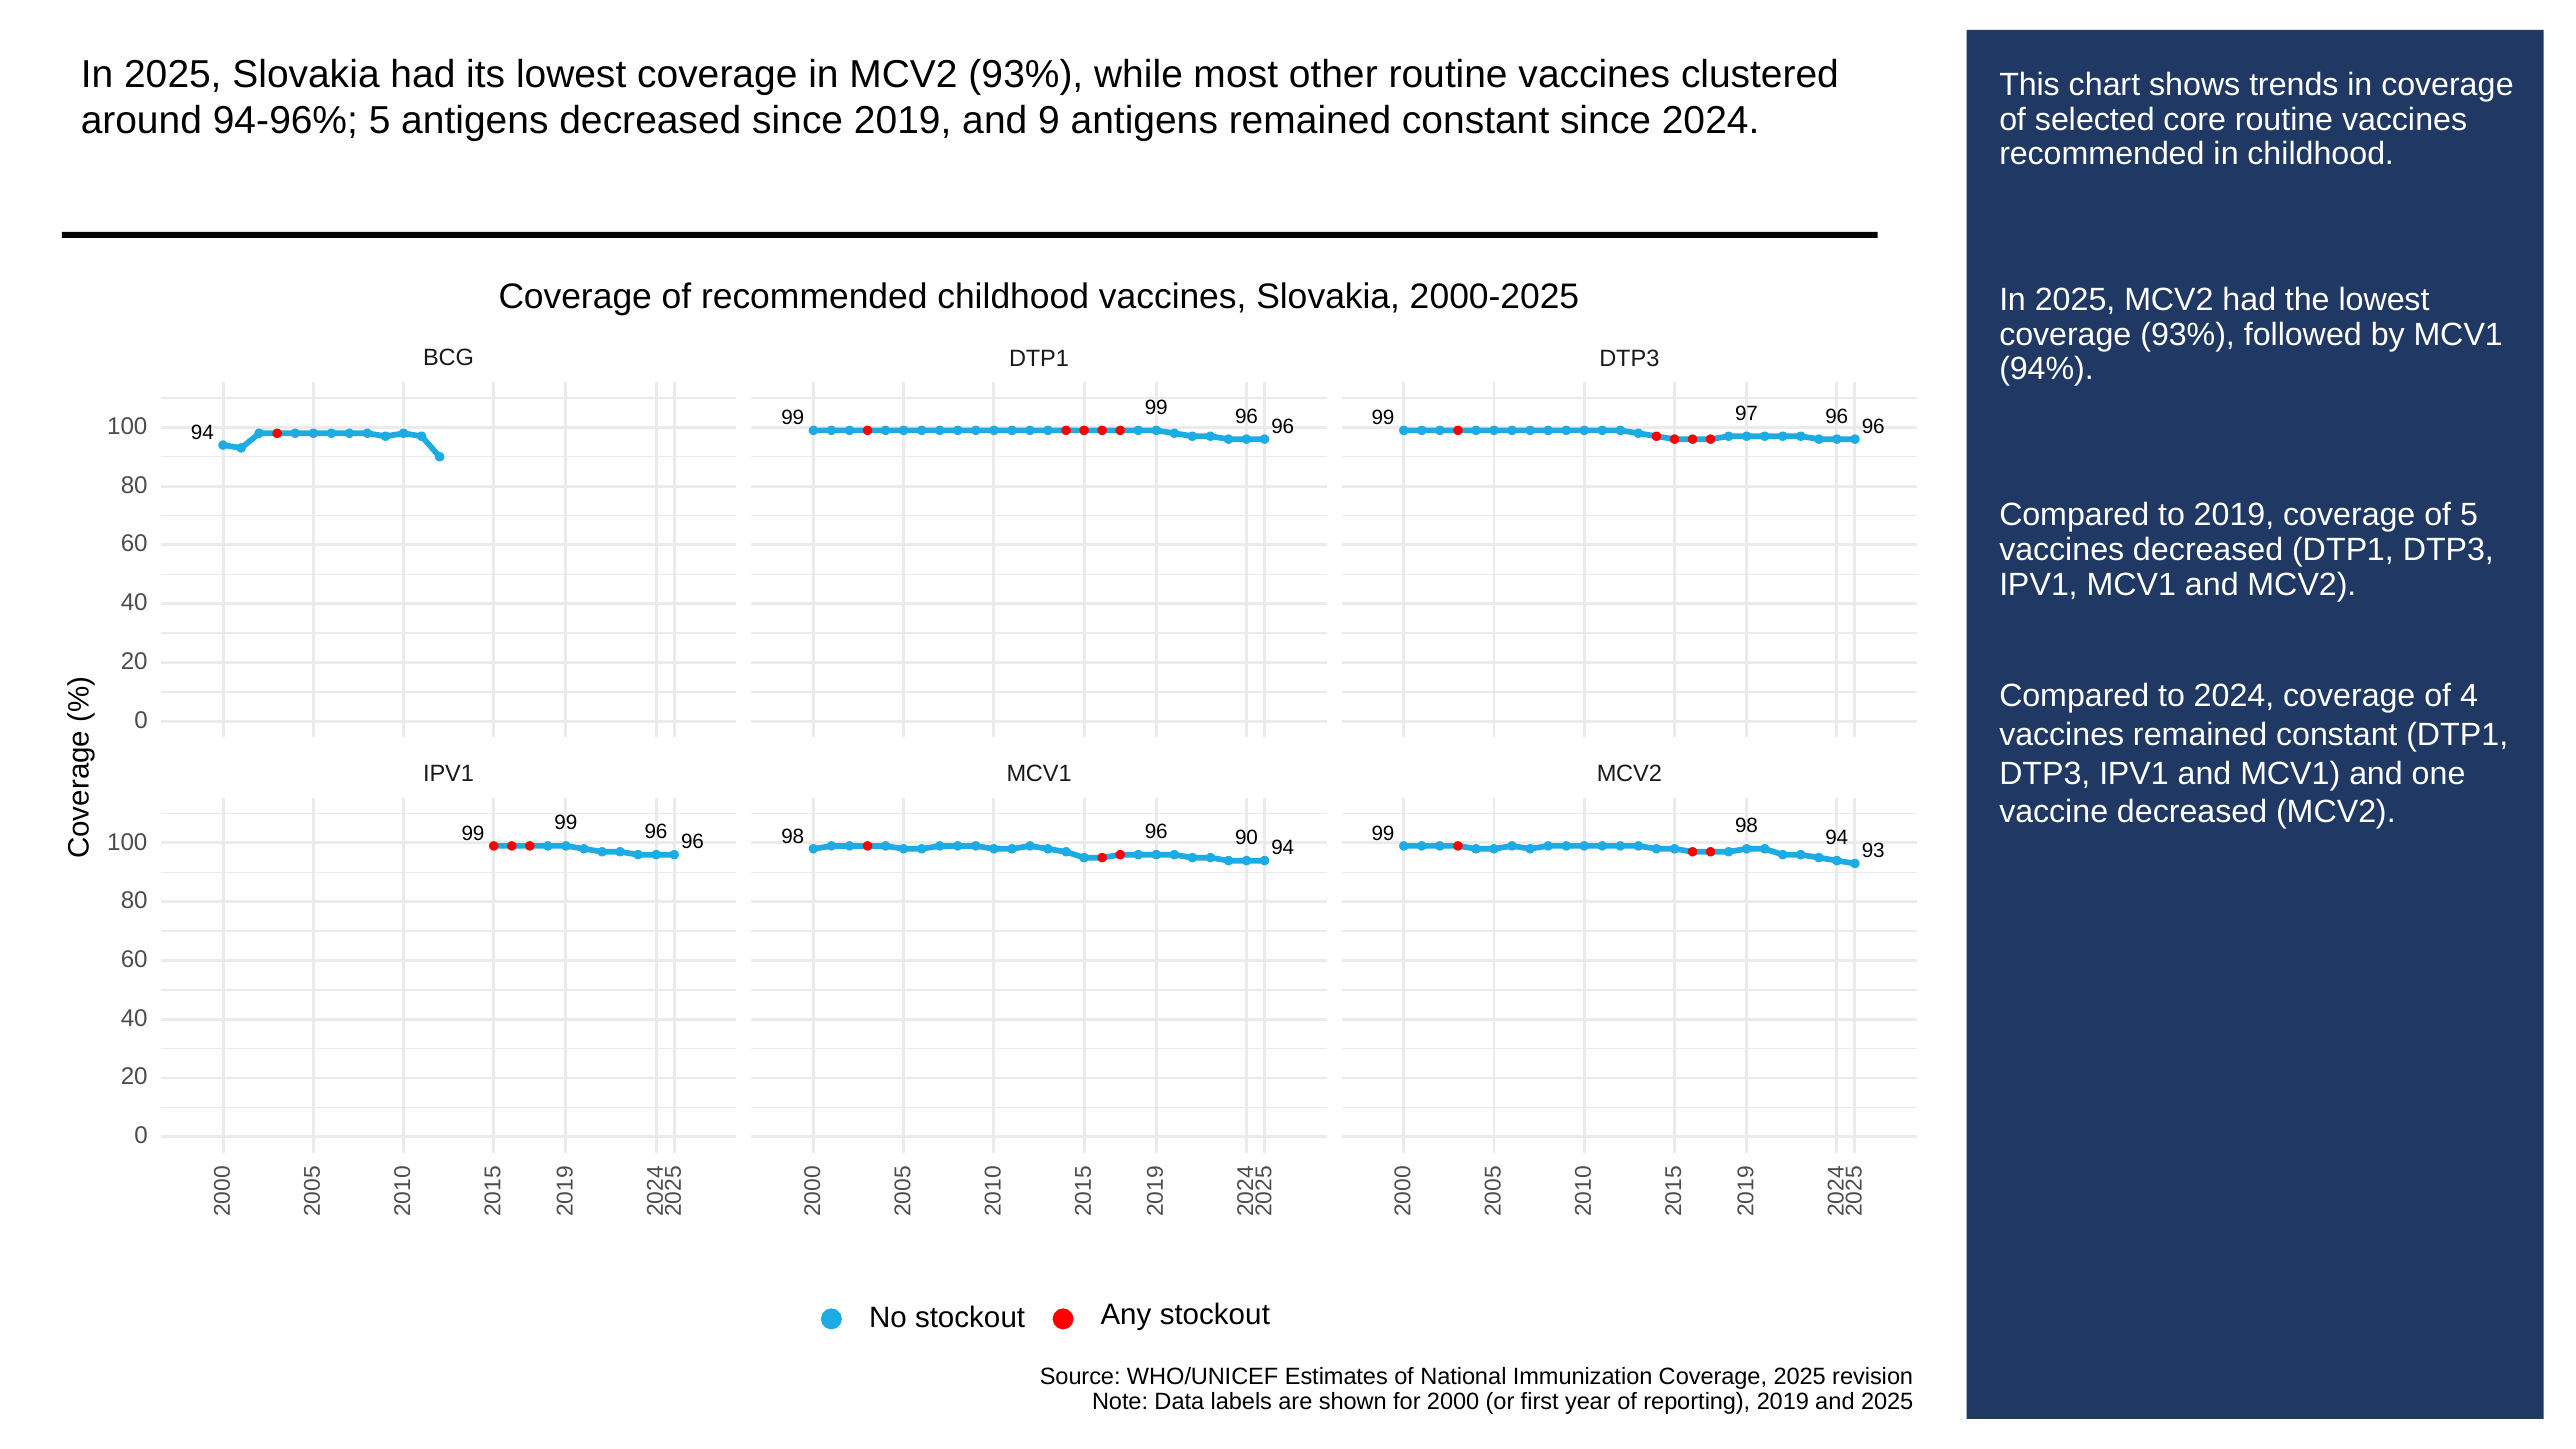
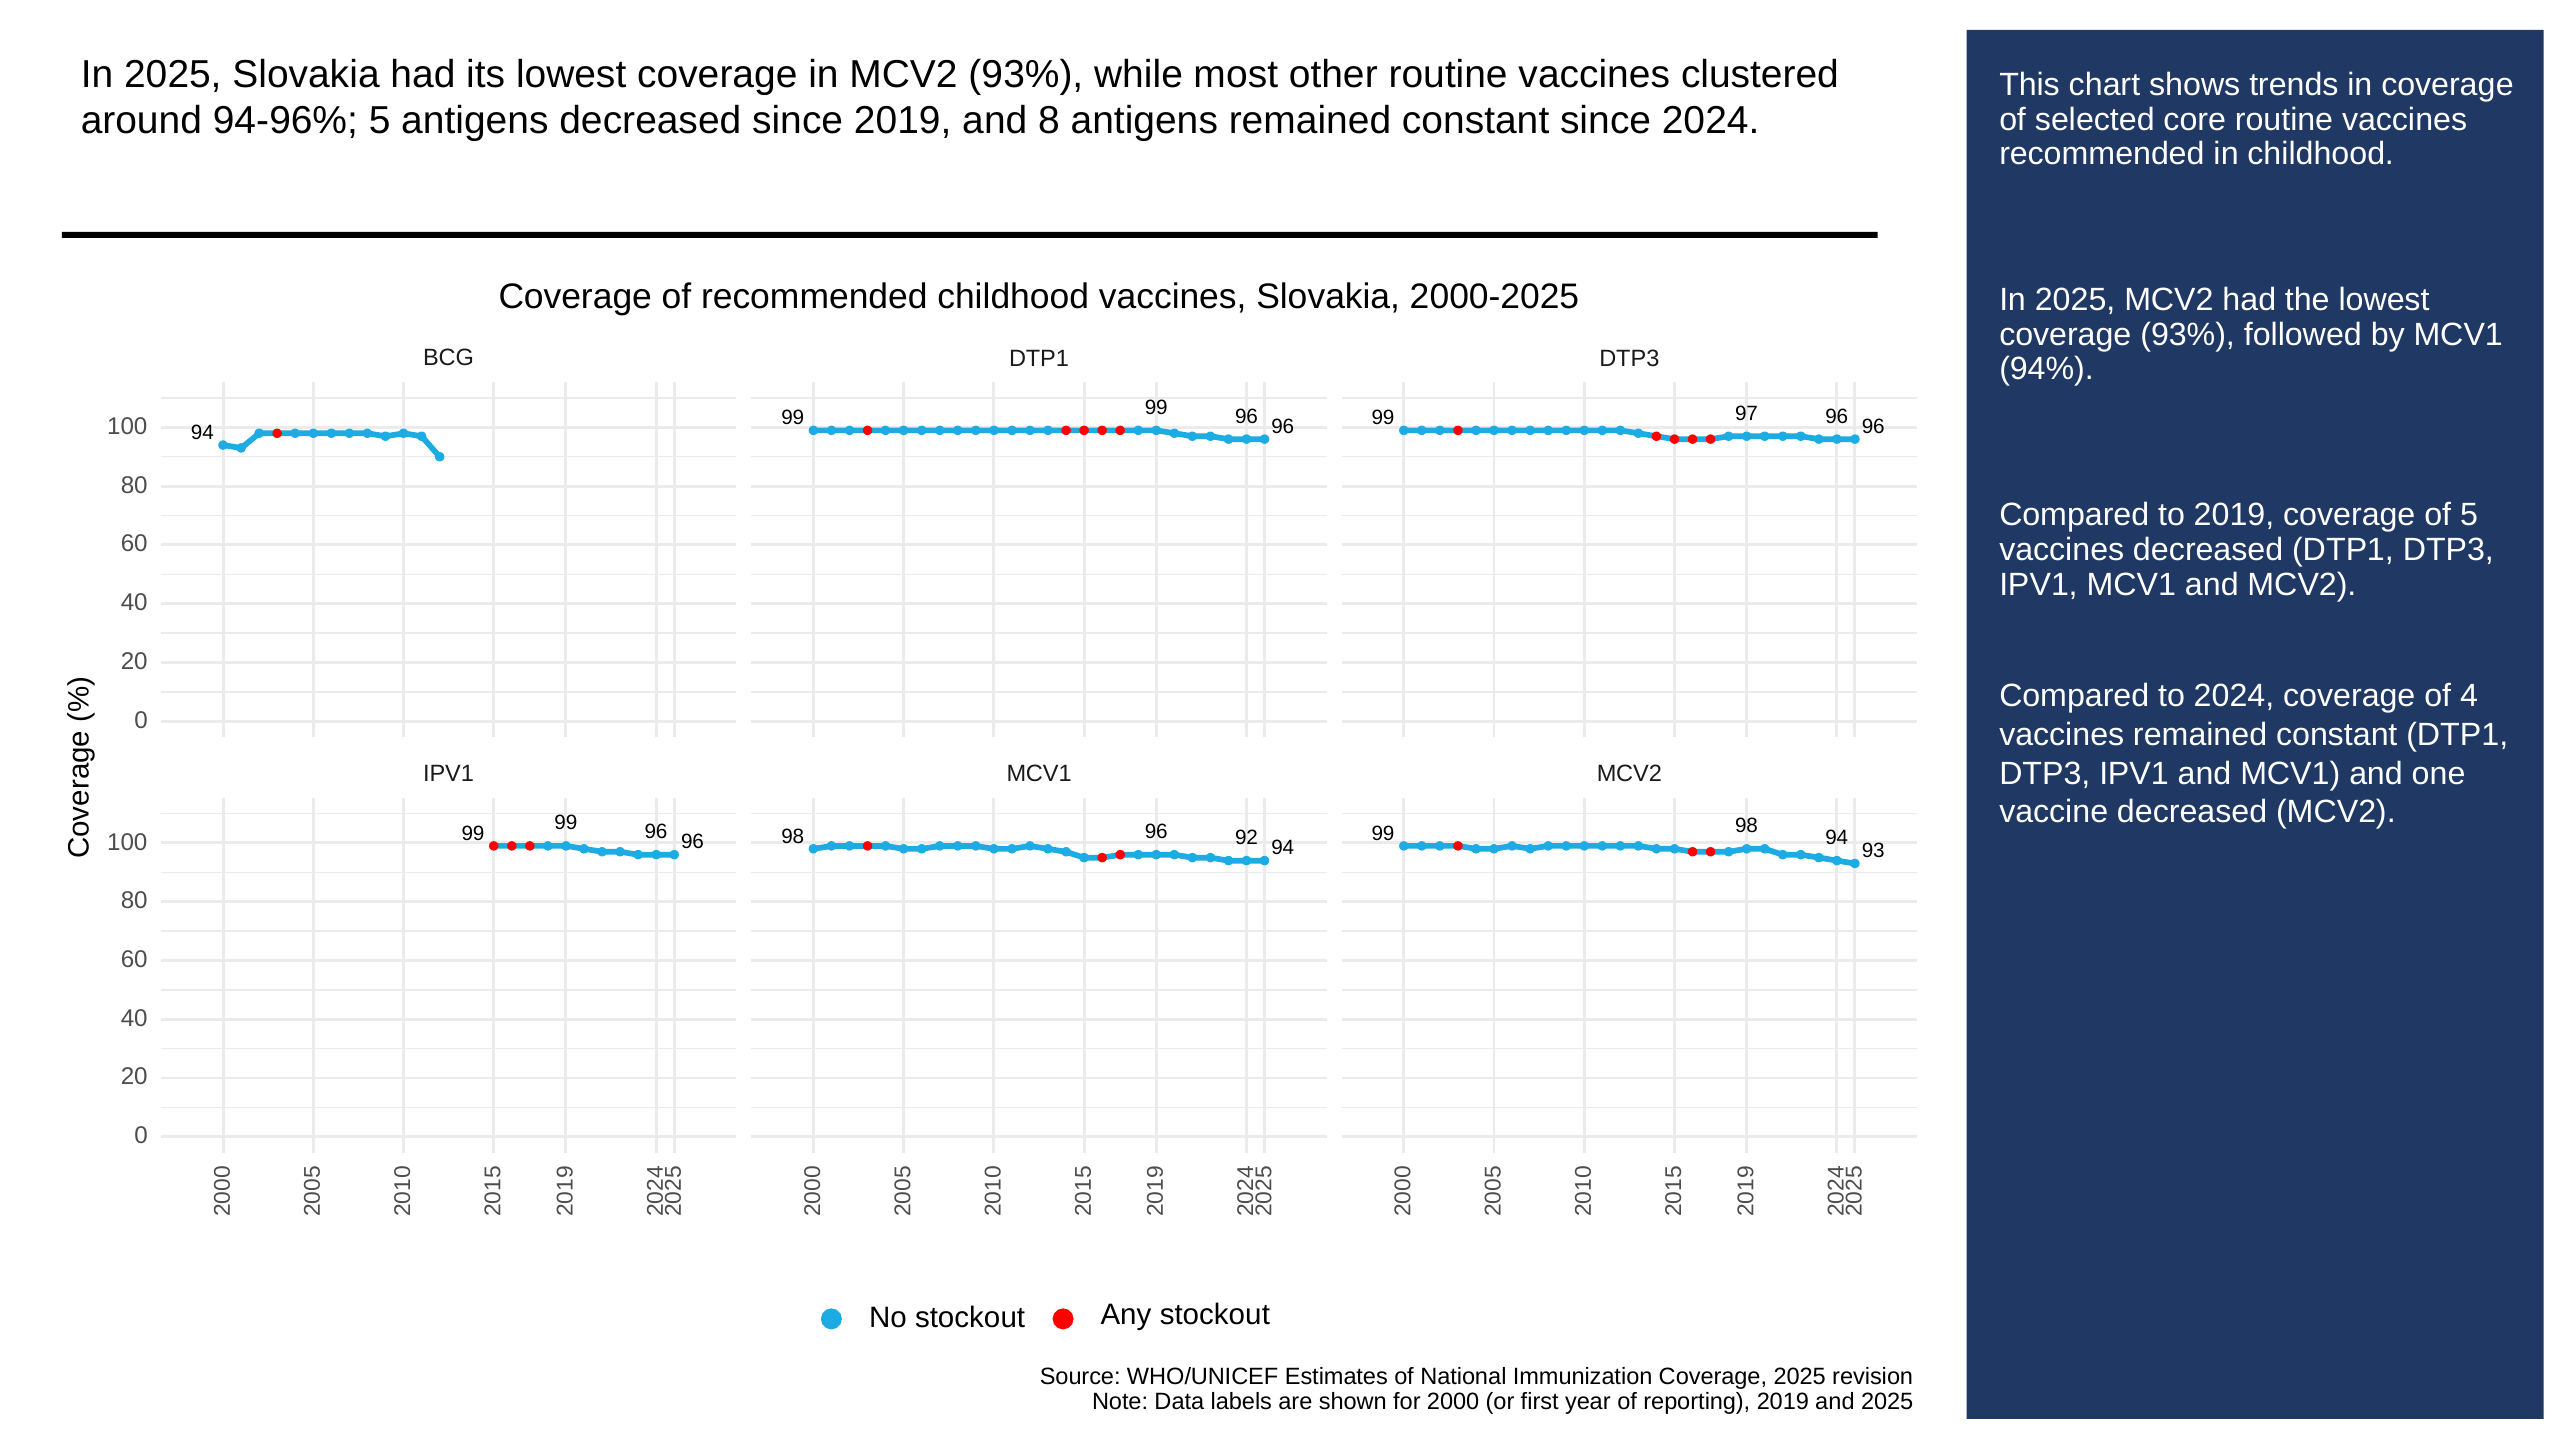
and 9: 9 -> 8 (1049, 121)
90: 90 -> 92 (1247, 838)
